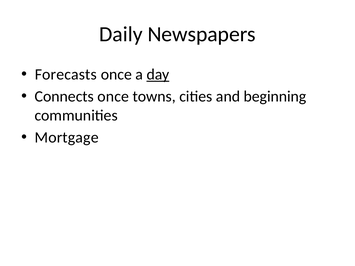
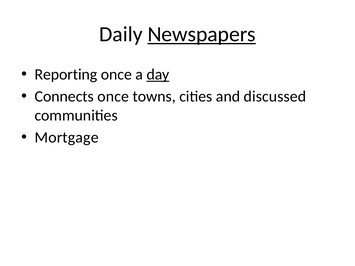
Newspapers underline: none -> present (202, 34)
Forecasts: Forecasts -> Reporting (66, 74)
beginning: beginning -> discussed (275, 97)
